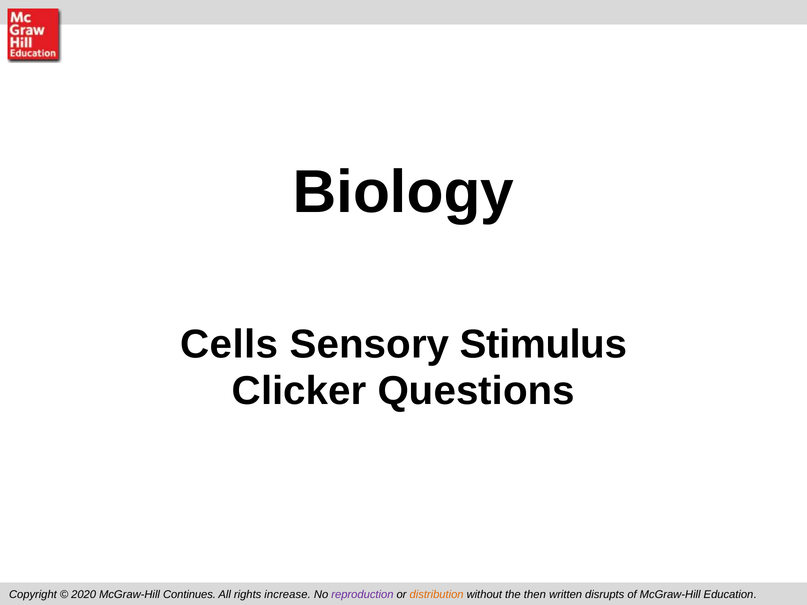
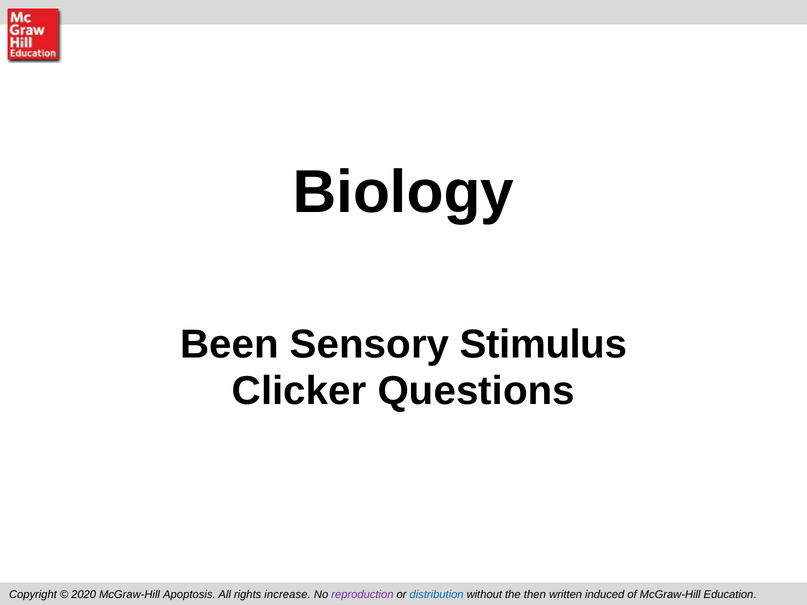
Cells: Cells -> Been (230, 344)
Continues: Continues -> Apoptosis (189, 595)
distribution colour: orange -> blue (437, 595)
disrupts: disrupts -> induced (605, 595)
